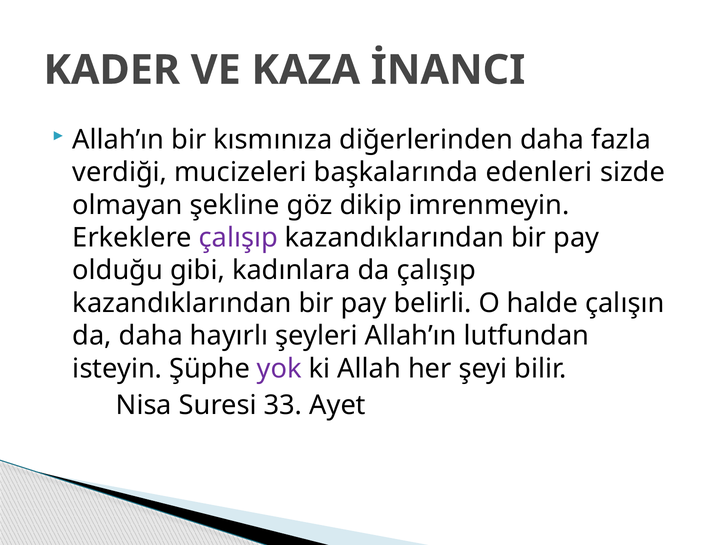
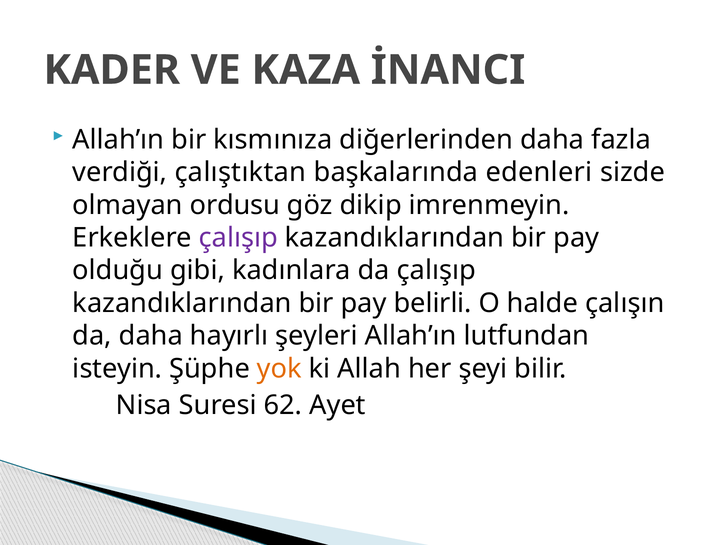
mucizeleri: mucizeleri -> çalıştıktan (240, 172)
şekline: şekline -> ordusu (235, 205)
yok colour: purple -> orange (279, 368)
33: 33 -> 62 (283, 405)
